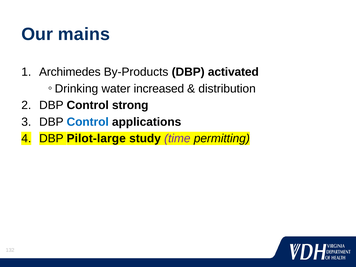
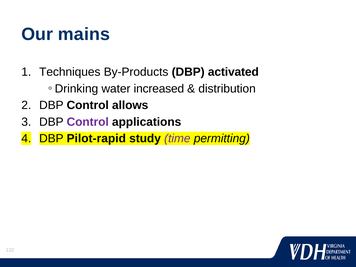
Archimedes: Archimedes -> Techniques (70, 72)
strong: strong -> allows (130, 105)
Control colour: blue -> purple (88, 122)
Pilot-large: Pilot-large -> Pilot-rapid (96, 138)
